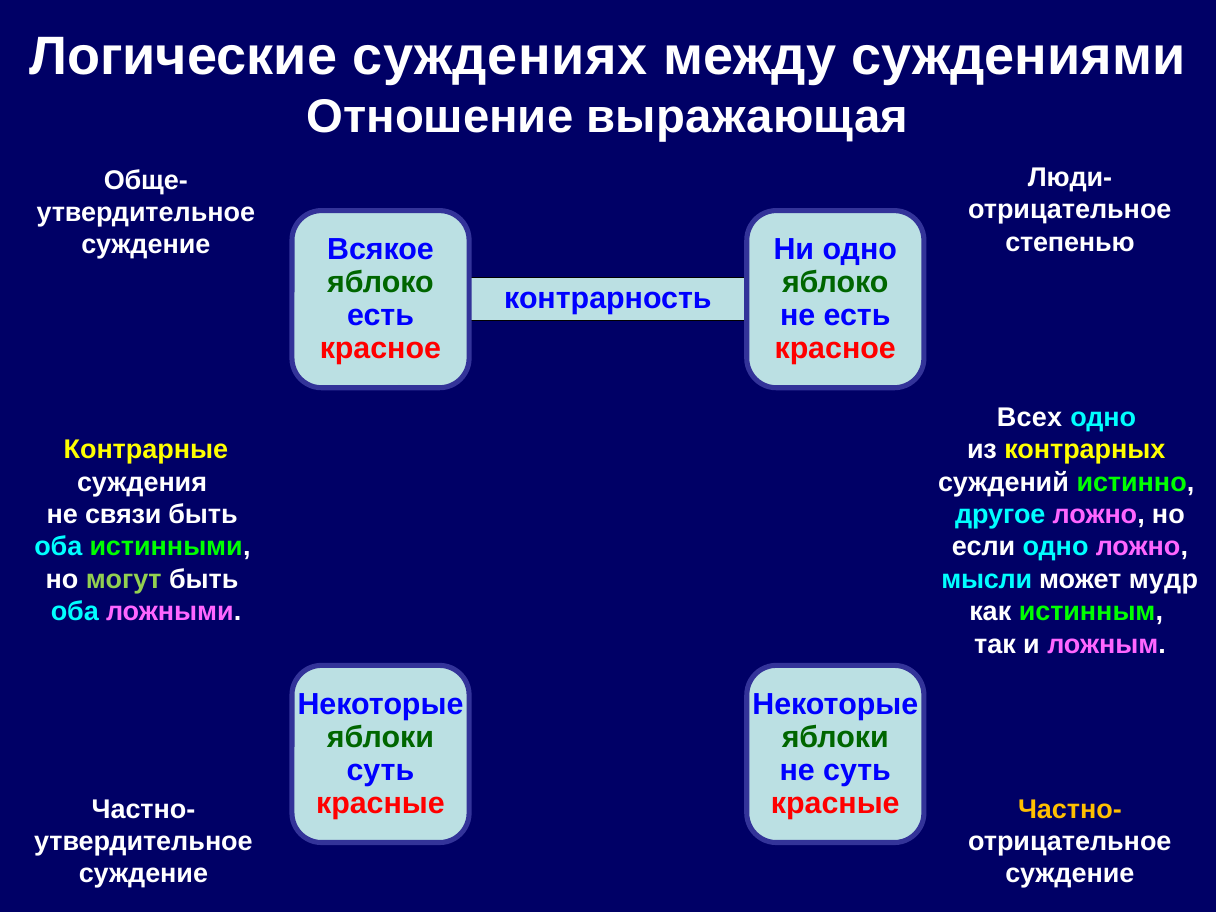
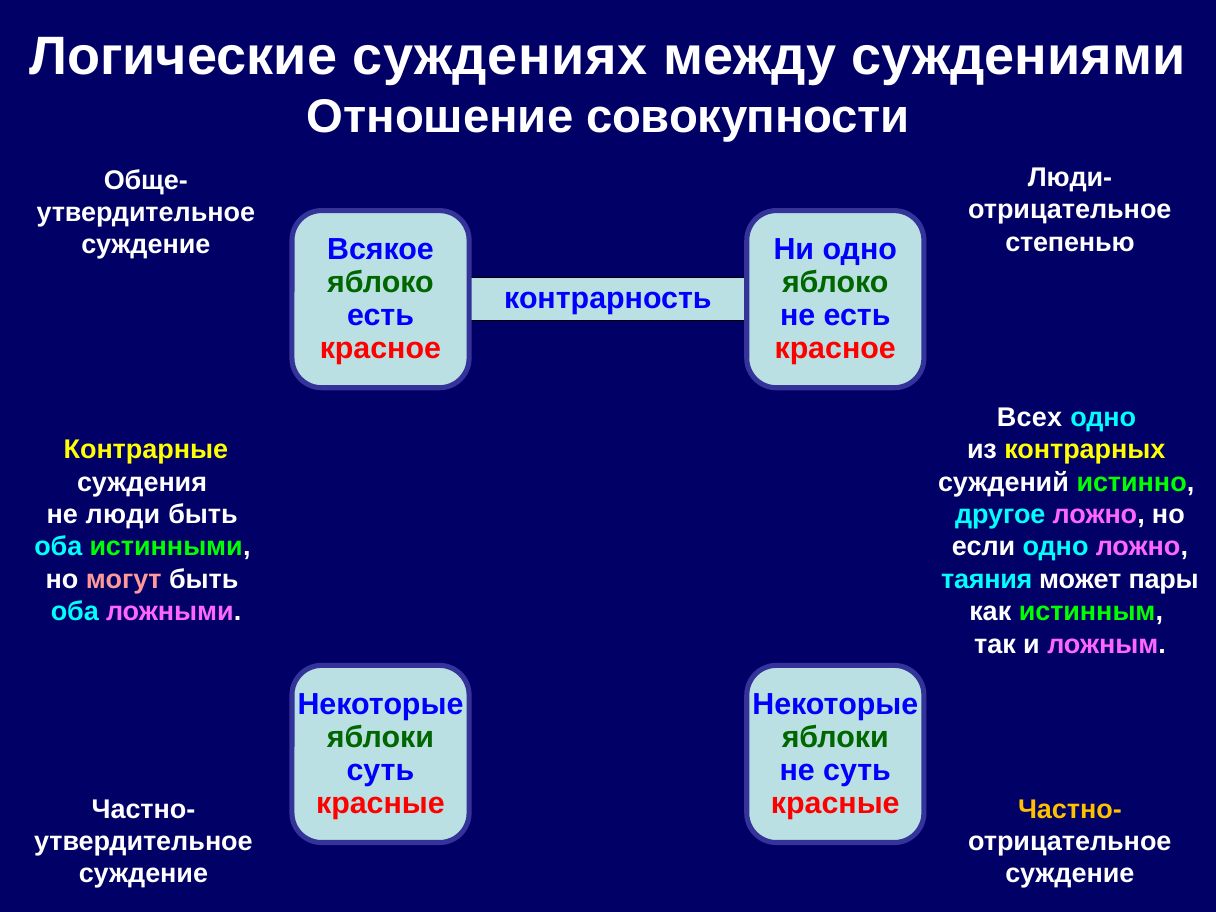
выражающая: выражающая -> совокупности (748, 117)
связи: связи -> люди (123, 515)
могут colour: light green -> pink (124, 579)
мысли: мысли -> таяния (987, 579)
мудр: мудр -> пары (1164, 579)
